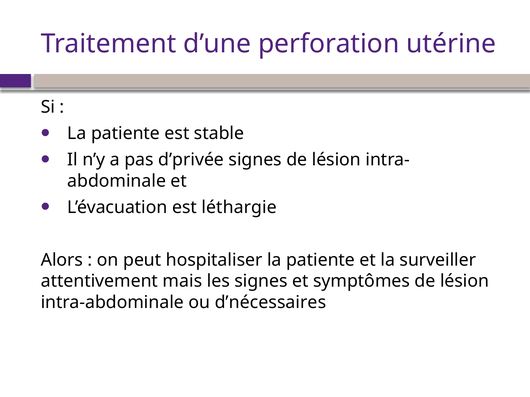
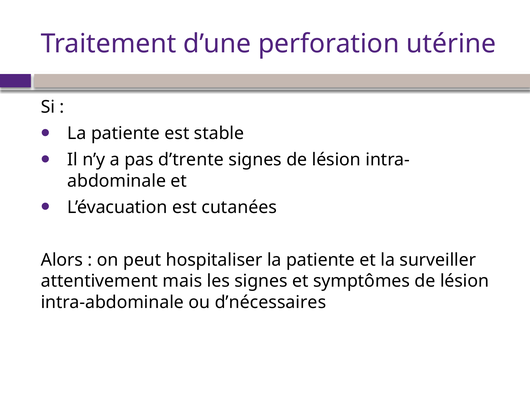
d’privée: d’privée -> d’trente (191, 160)
léthargie: léthargie -> cutanées (239, 208)
